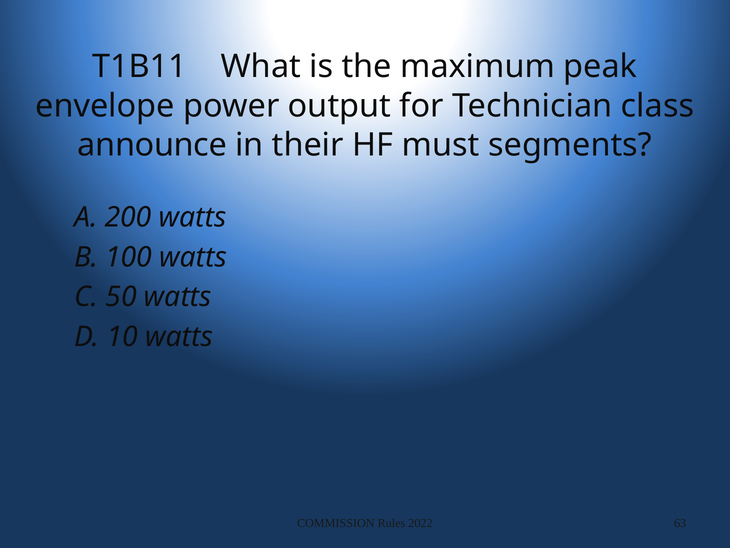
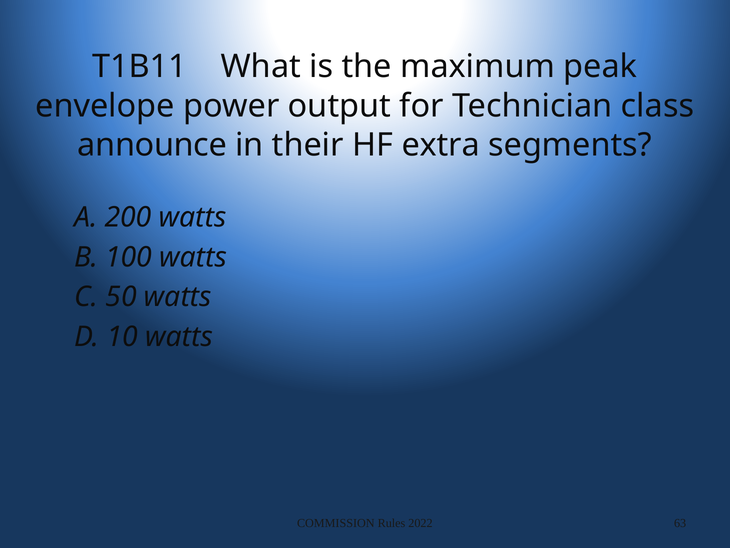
must: must -> extra (441, 145)
